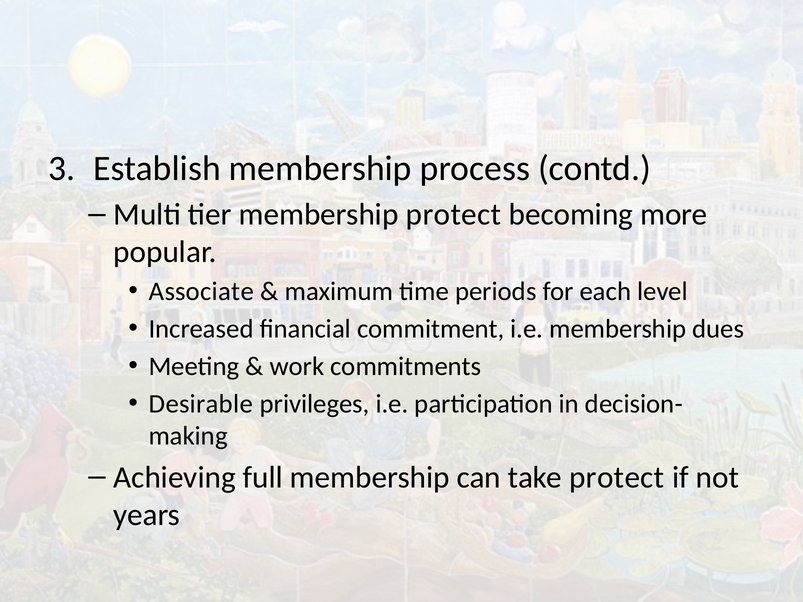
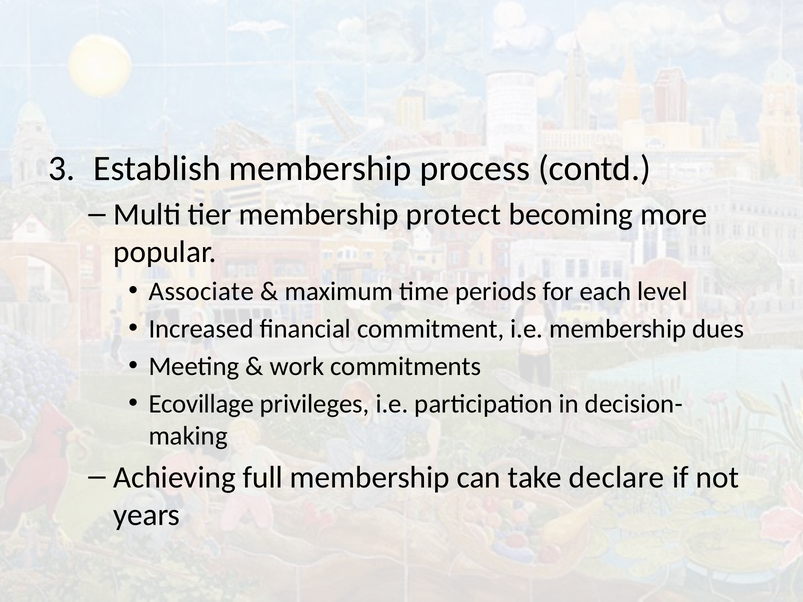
Desirable: Desirable -> Ecovillage (201, 404)
take protect: protect -> declare (617, 478)
